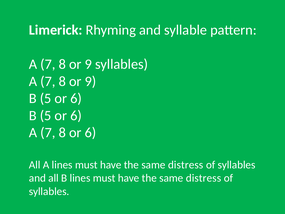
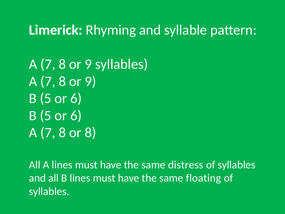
8 or 6: 6 -> 8 (91, 133)
distress: distress -> floating (204, 178)
